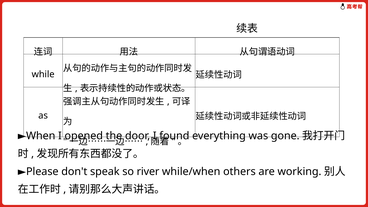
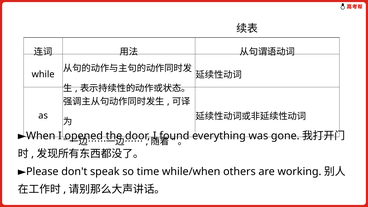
river: river -> time (148, 172)
